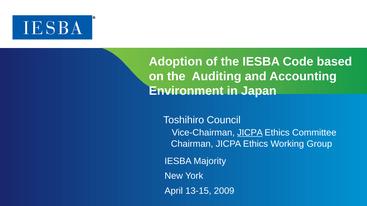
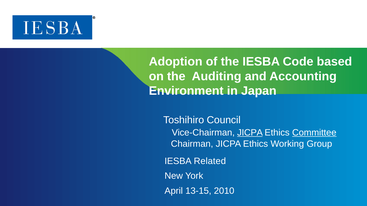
Committee underline: none -> present (314, 133)
Majority: Majority -> Related (210, 161)
2009: 2009 -> 2010 (224, 191)
